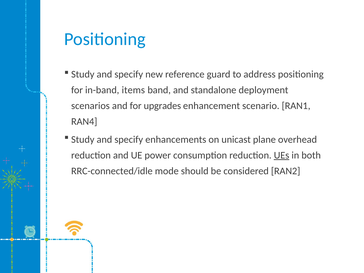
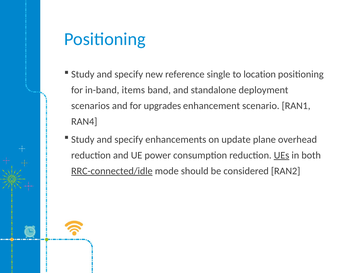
guard: guard -> single (219, 74)
address: address -> location (260, 74)
unicast: unicast -> update (236, 139)
RRC-connected/idle underline: none -> present (112, 171)
